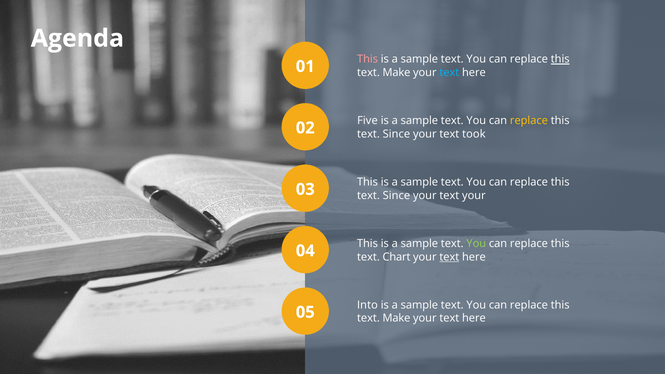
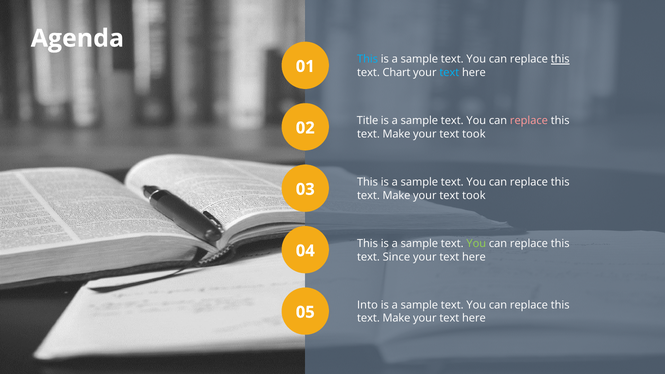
This colour: pink -> light blue (367, 59)
Make: Make -> Chart (396, 73)
Five: Five -> Title (368, 121)
replace colour: yellow -> pink (529, 121)
Since: Since -> Make (396, 134)
Since: Since -> Make (396, 196)
your: your -> took (474, 196)
Chart: Chart -> Since (396, 257)
text underline: present -> none (449, 257)
